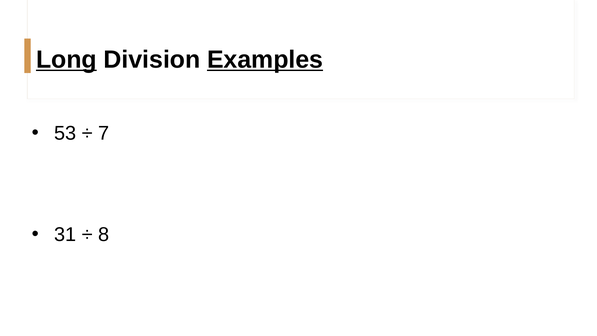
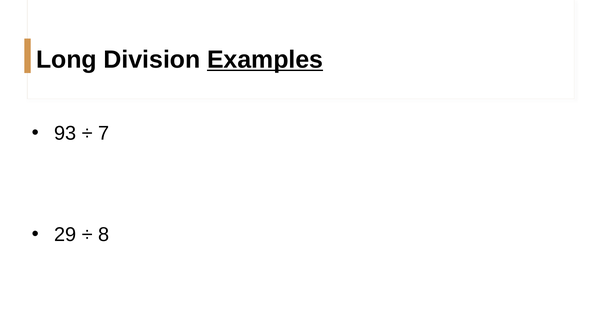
Long underline: present -> none (66, 60)
53: 53 -> 93 (65, 133)
31: 31 -> 29 (65, 234)
